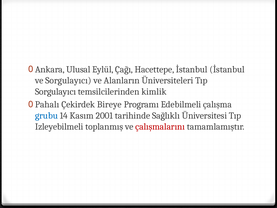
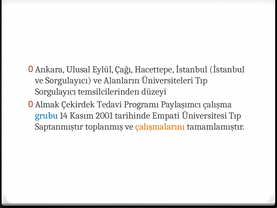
kimlik: kimlik -> düzeyi (154, 91)
Pahalı: Pahalı -> Almak (47, 104)
Bireye: Bireye -> Tedavi (109, 104)
Edebilmeli: Edebilmeli -> Paylaşımcı (181, 104)
Sağlıklı: Sağlıklı -> Empati (166, 115)
Izleyebilmeli: Izleyebilmeli -> Saptanmıştır (59, 127)
çalışmalarını colour: red -> orange (160, 127)
